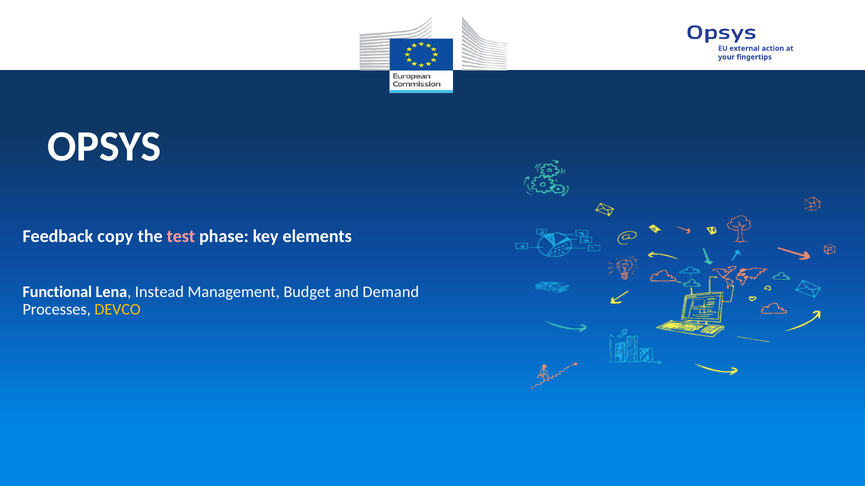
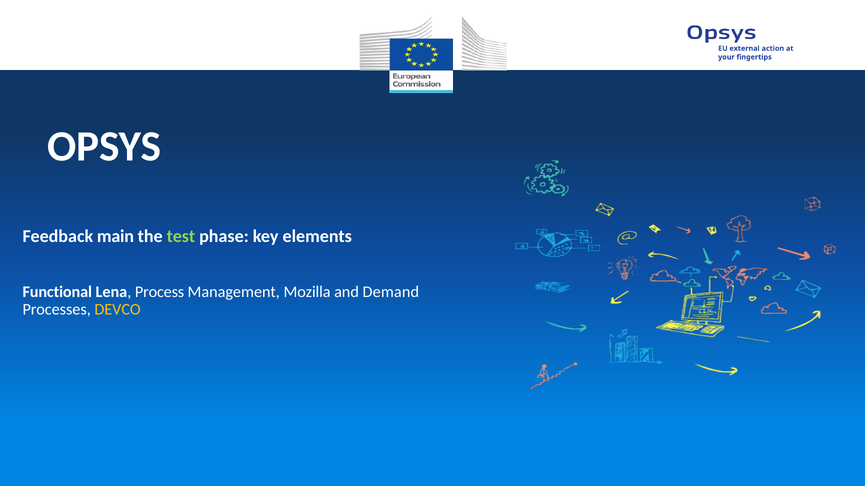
copy: copy -> main (115, 236)
test colour: pink -> light green (181, 236)
Instead: Instead -> Process (160, 292)
Budget: Budget -> Mozilla (307, 292)
